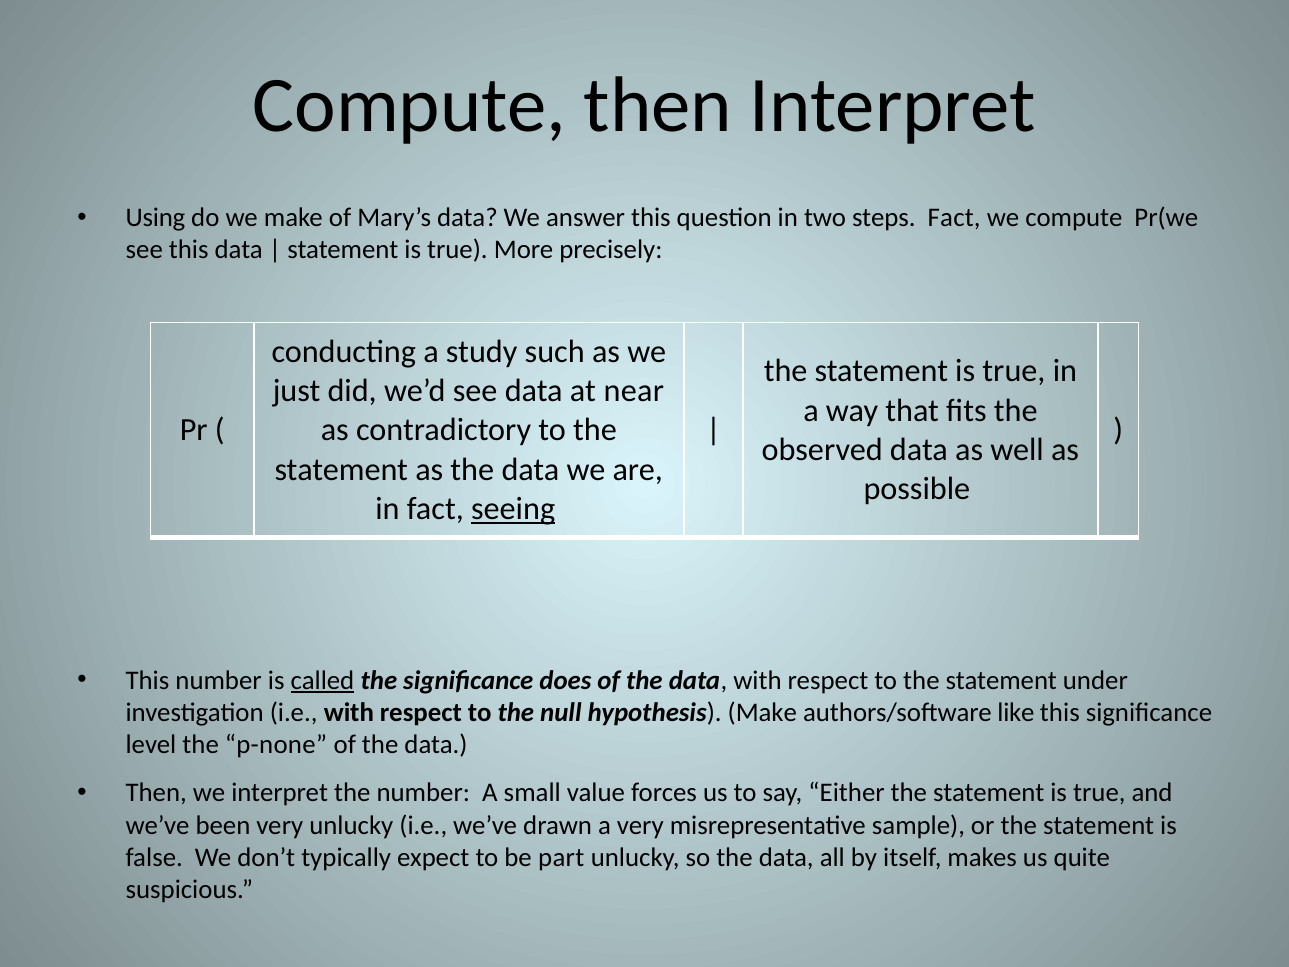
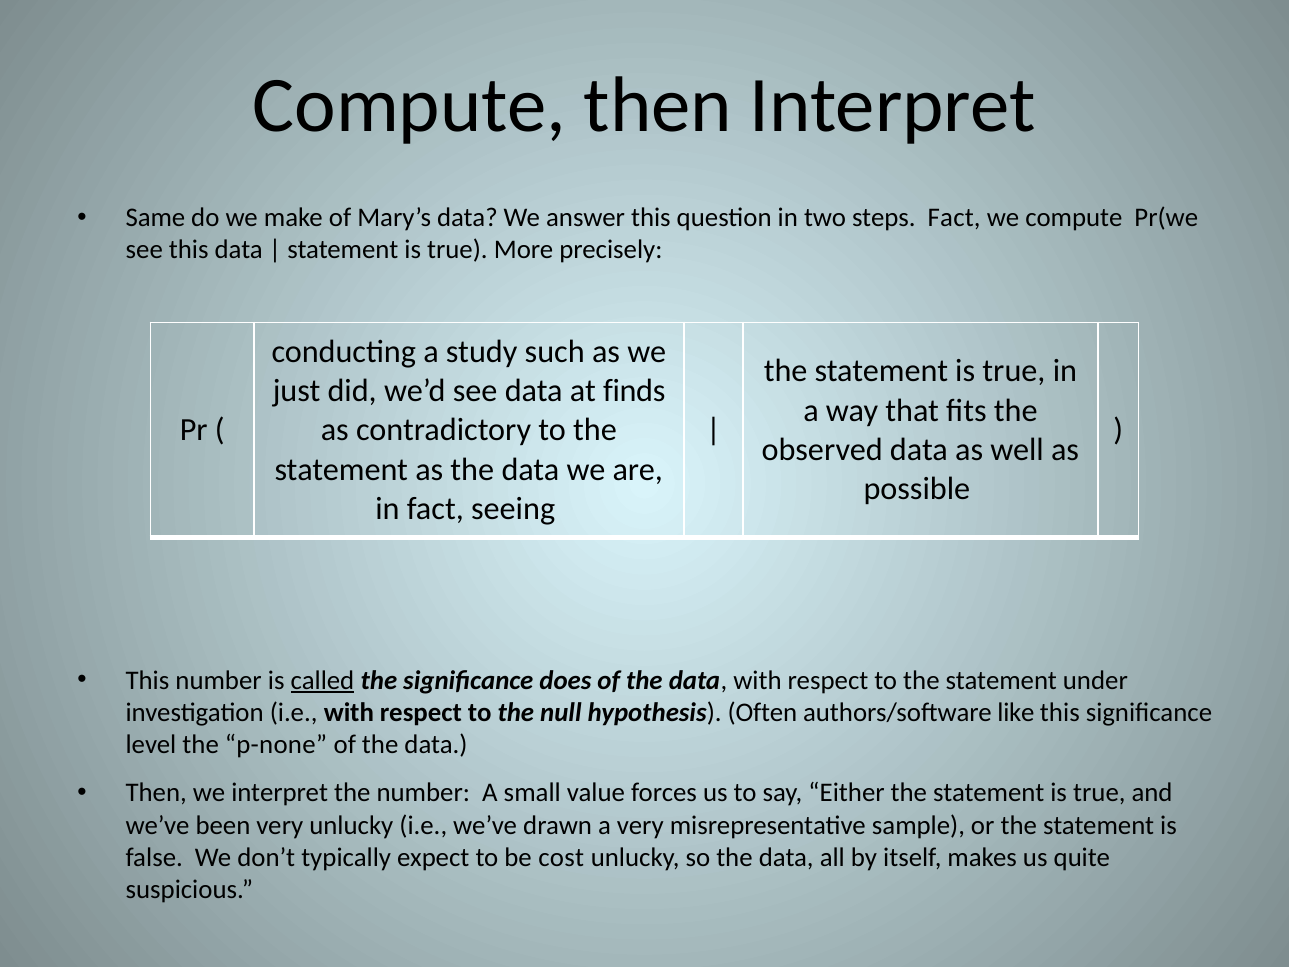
Using: Using -> Same (155, 218)
near: near -> finds (634, 391)
seeing underline: present -> none (513, 509)
hypothesis Make: Make -> Often (762, 712)
part: part -> cost (561, 857)
